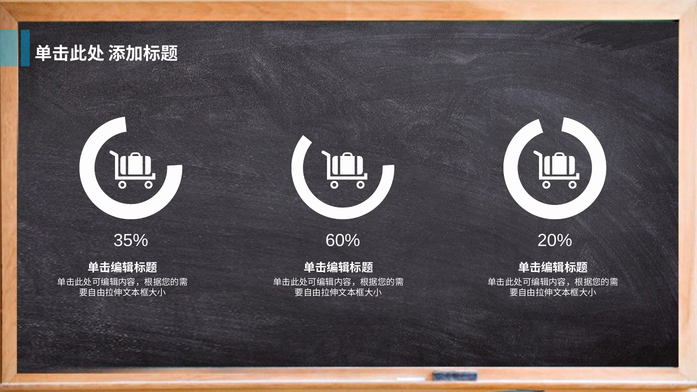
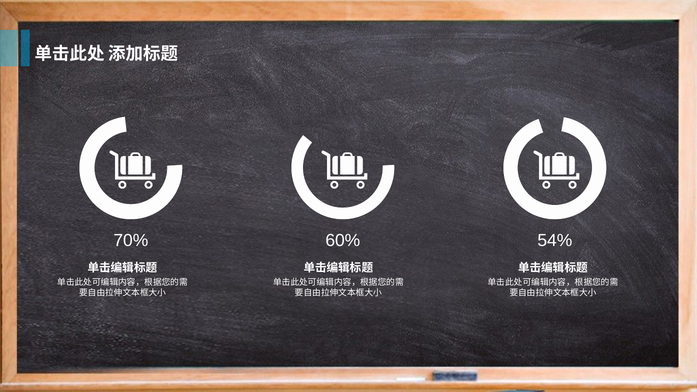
35%: 35% -> 70% (131, 241)
20%: 20% -> 54% (555, 241)
